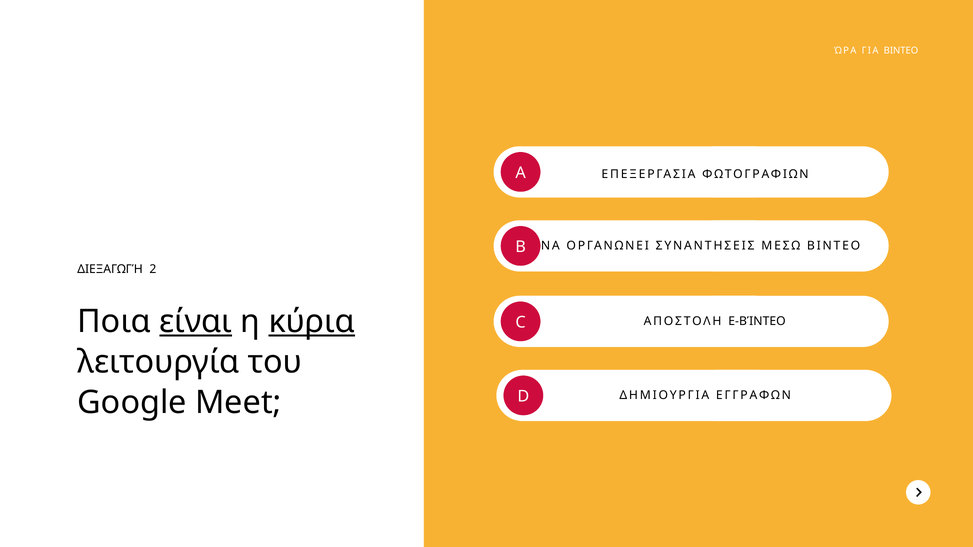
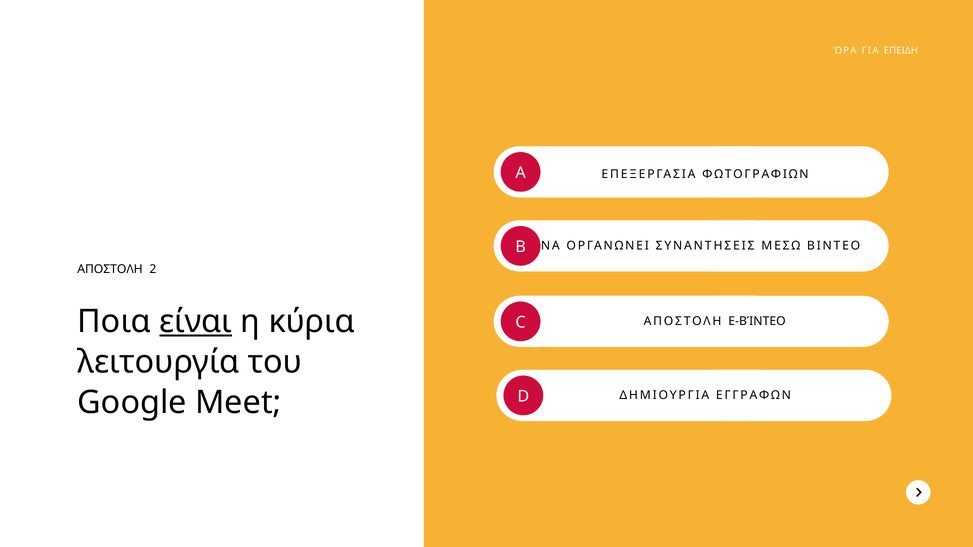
ΓΙΑ ΒΙΝΤΕΟ: ΒΙΝΤΕΟ -> ΕΠΕΙΔΗ (901, 51)
ΔΙΕΞΑΓΩΓΉ: ΔΙΕΞΑΓΩΓΉ -> ΑΠΟΣΤΟΛΗ (110, 269)
κύρια underline: present -> none (312, 322)
